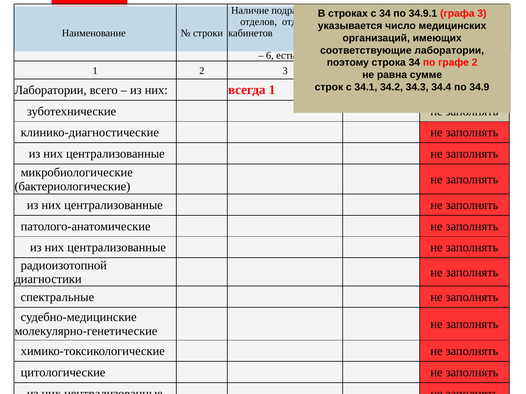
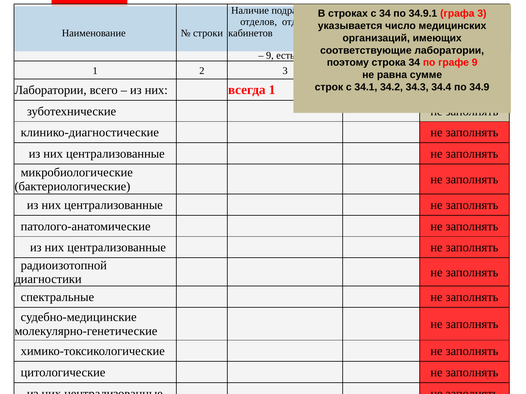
6: 6 -> 9 (270, 56)
графе 2: 2 -> 9 (475, 63)
